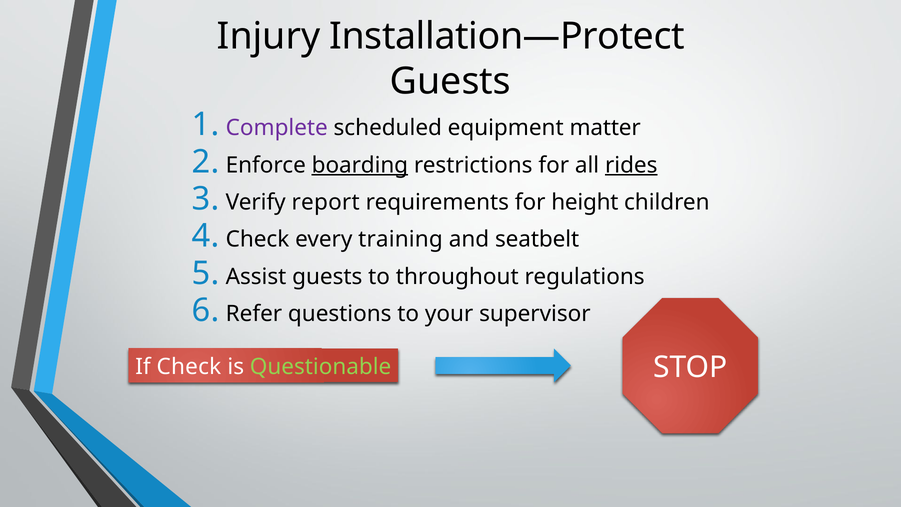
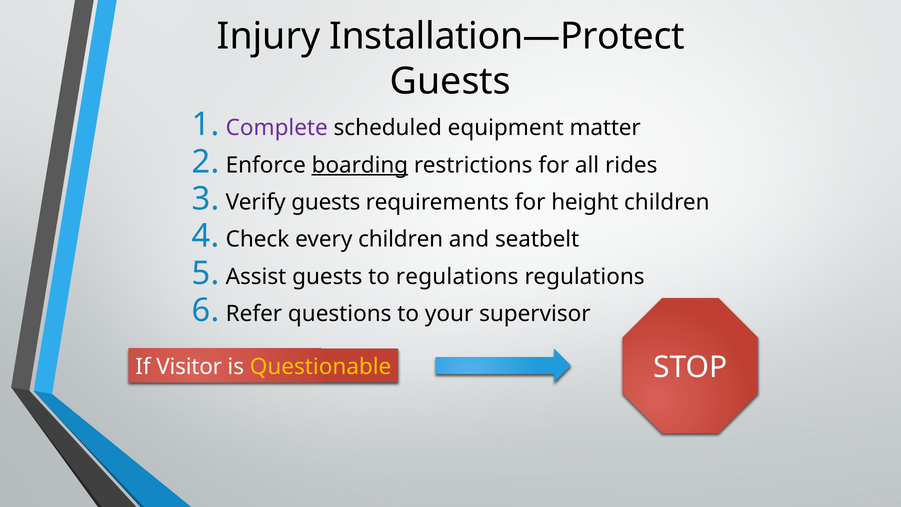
rides underline: present -> none (631, 165)
Verify report: report -> guests (326, 202)
training: training -> children (401, 239)
to throughout: throughout -> regulations (457, 277)
If Check: Check -> Visitor (189, 367)
Questionable colour: light green -> yellow (321, 367)
